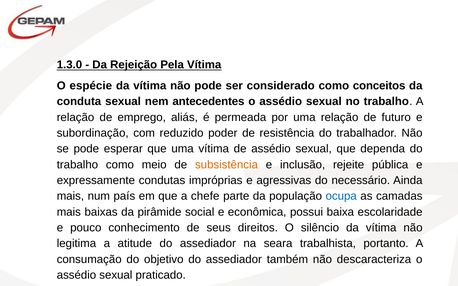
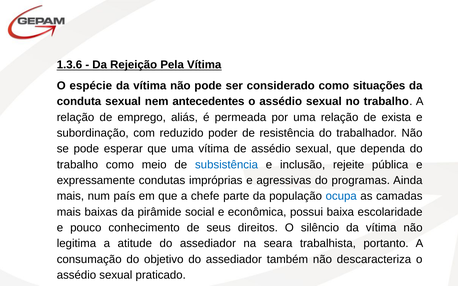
1.3.0: 1.3.0 -> 1.3.6 (69, 65)
conceitos: conceitos -> situações (379, 86)
futuro: futuro -> exista (396, 117)
subsistência colour: orange -> blue (226, 165)
necessário: necessário -> programas (361, 181)
